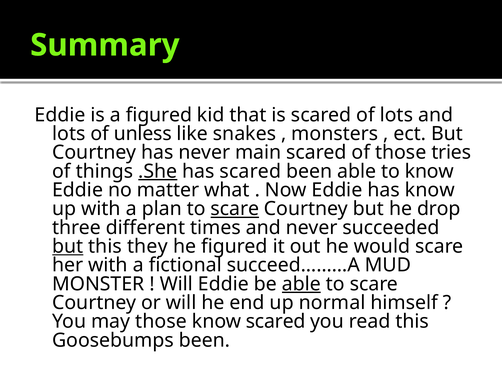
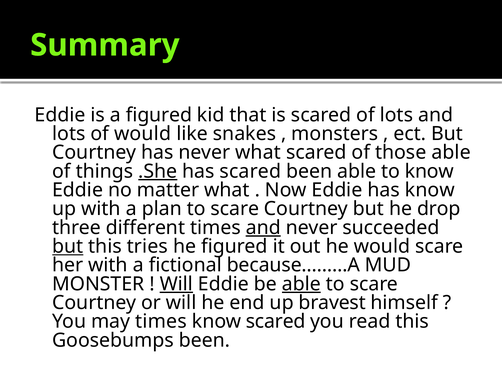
of unless: unless -> would (143, 134)
never main: main -> what (258, 152)
those tries: tries -> able (451, 152)
scare underline: present -> none (235, 209)
and underline: none -> present (263, 227)
they: they -> tries (147, 246)
succeed………A: succeed………A -> because………A (293, 265)
Will underline: none -> present (176, 284)
normal: normal -> bravest (332, 302)
may those: those -> times (161, 321)
